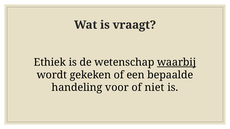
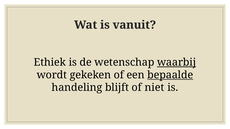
vraagt: vraagt -> vanuit (134, 25)
bepaalde underline: none -> present (170, 75)
voor: voor -> blijft (117, 88)
